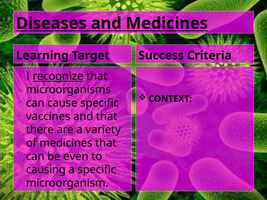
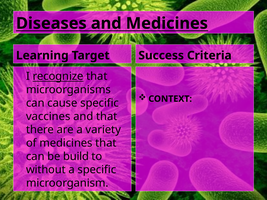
even: even -> build (76, 157)
causing: causing -> without (46, 170)
